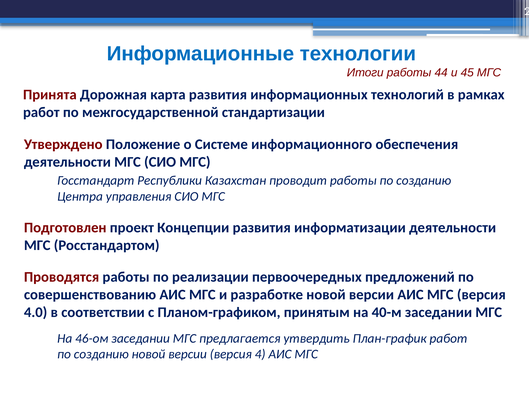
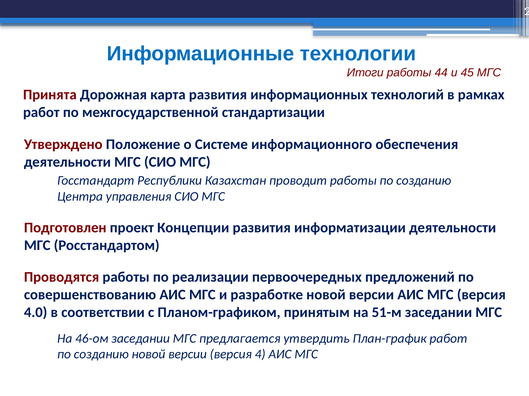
40-м: 40-м -> 51-м (387, 313)
